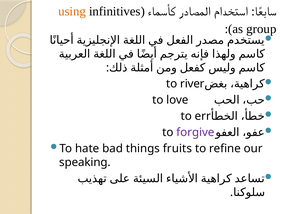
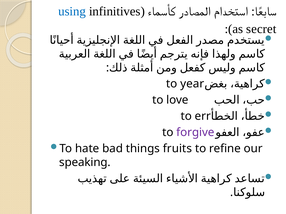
using colour: orange -> blue (72, 11)
group: group -> secret (261, 29)
river: river -> year (192, 84)
